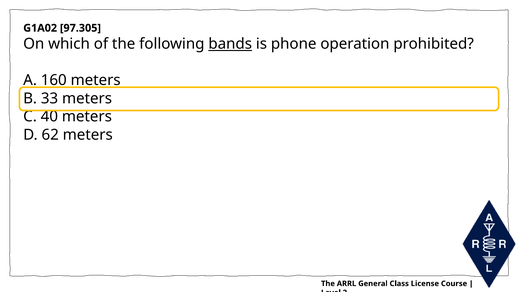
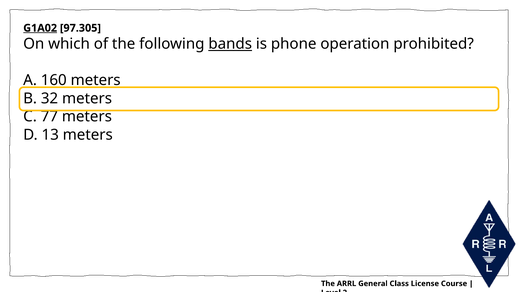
G1A02 underline: none -> present (40, 28)
33: 33 -> 32 (49, 98)
40: 40 -> 77 (49, 116)
62: 62 -> 13 (50, 135)
